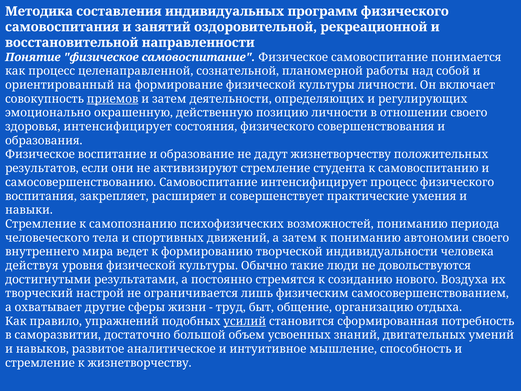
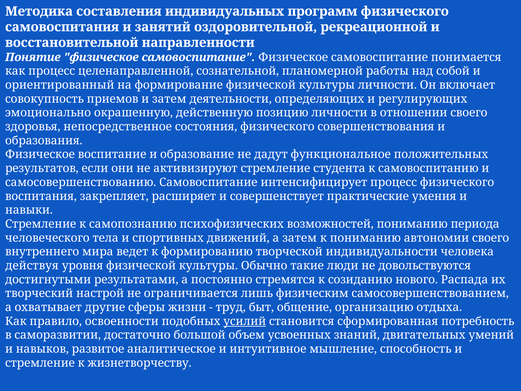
приемов underline: present -> none (113, 99)
здоровья интенсифицирует: интенсифицирует -> непосредственное (118, 127)
дадут жизнетворчеству: жизнетворчеству -> функциональное (341, 154)
Воздуха: Воздуха -> Распада (465, 279)
упражнений: упражнений -> освоенности (122, 321)
